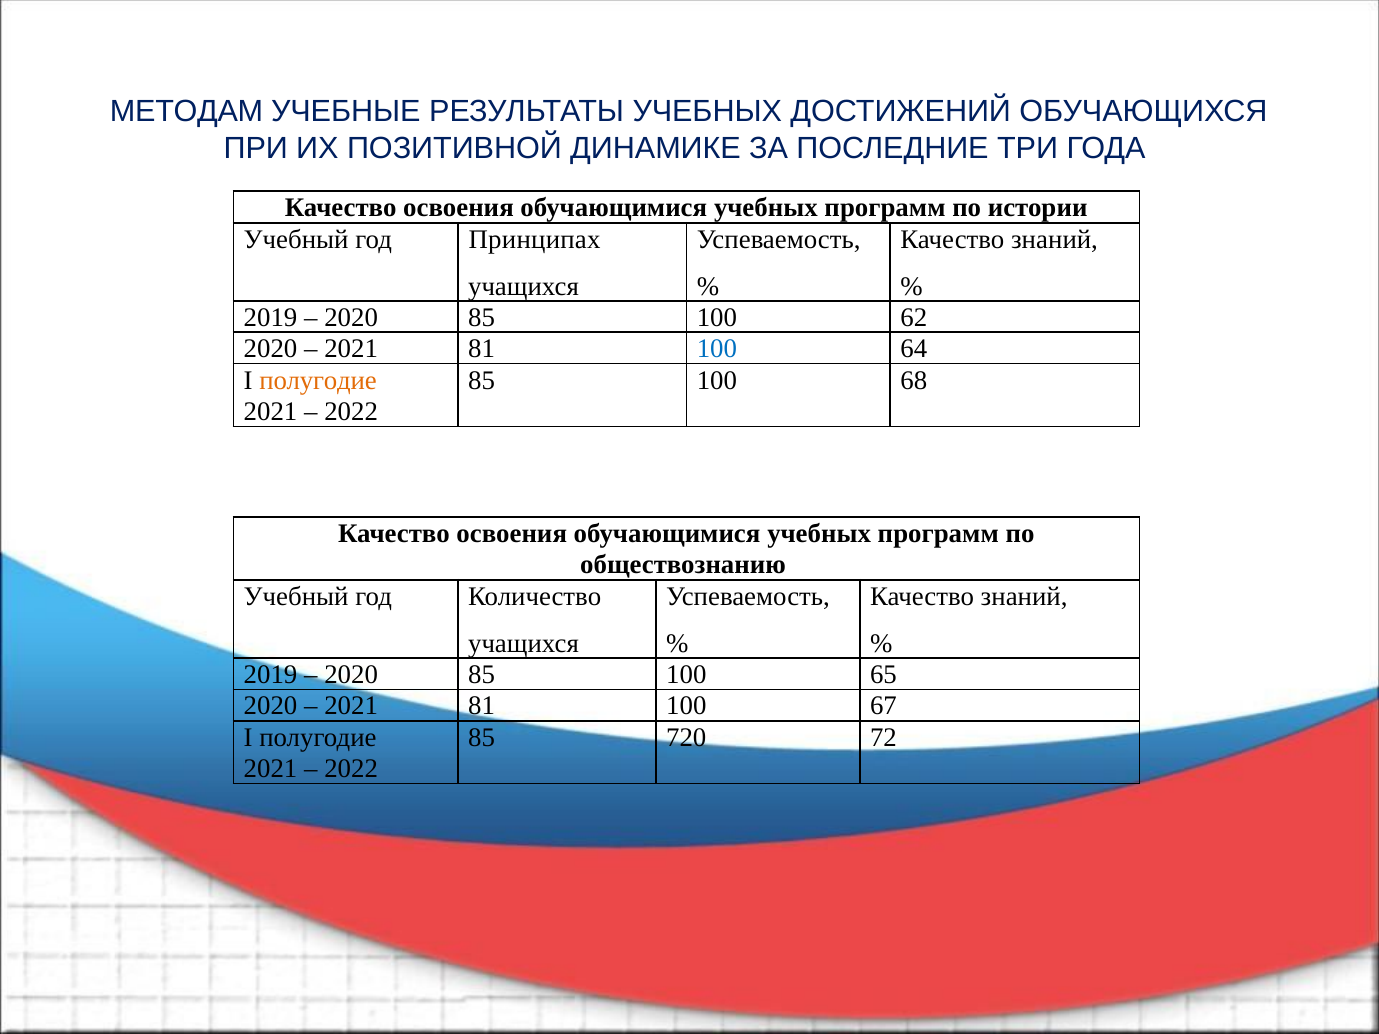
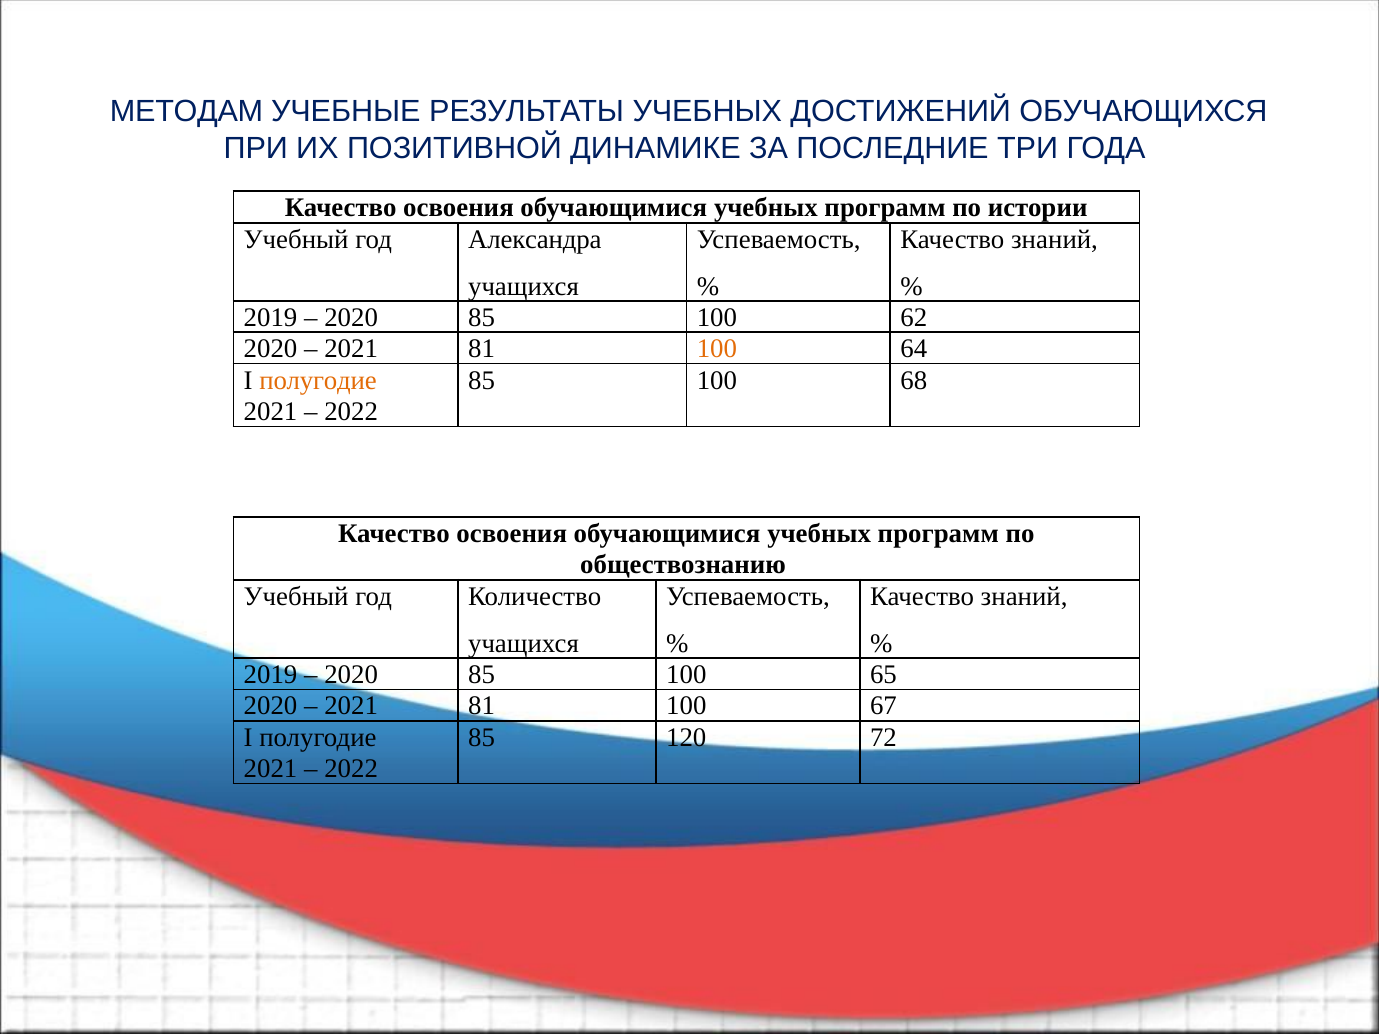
Принципах: Принципах -> Александра (535, 240)
100 colour: blue -> orange (717, 349)
720: 720 -> 120 (686, 738)
